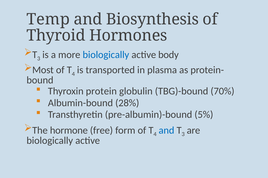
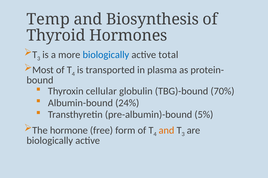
body: body -> total (168, 55)
protein: protein -> cellular (101, 92)
28%: 28% -> 24% (127, 103)
and colour: blue -> orange (166, 131)
